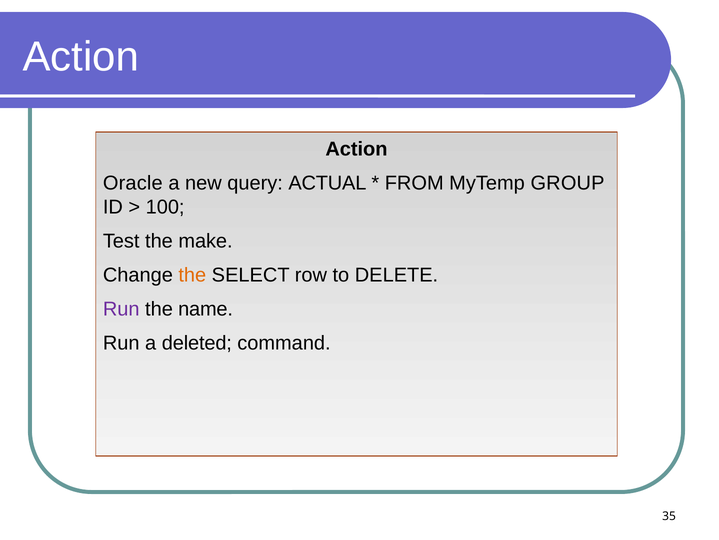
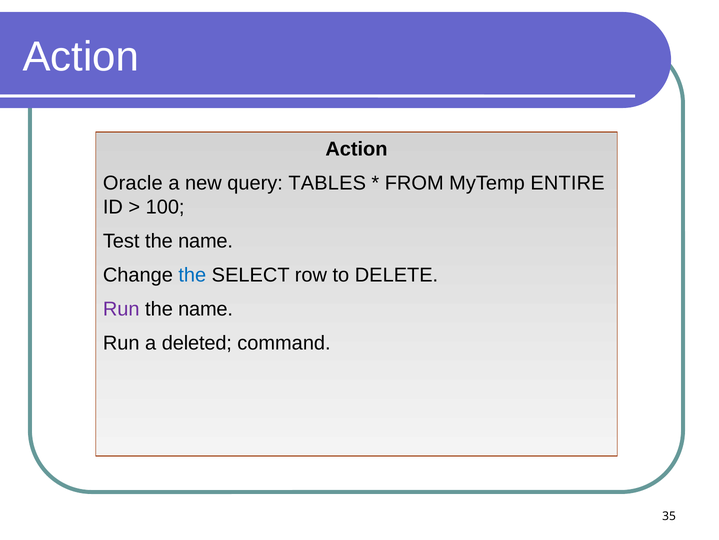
ACTUAL: ACTUAL -> TABLES (327, 183)
GROUP: GROUP -> ENTIRE (568, 183)
Test the make: make -> name (206, 241)
the colour: orange -> blue (192, 275)
